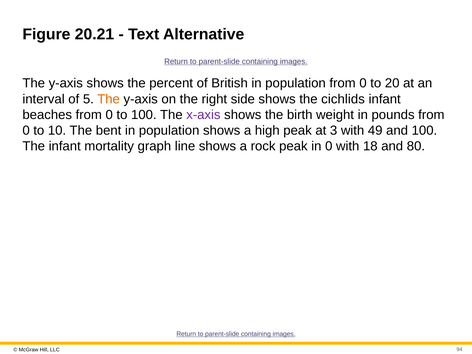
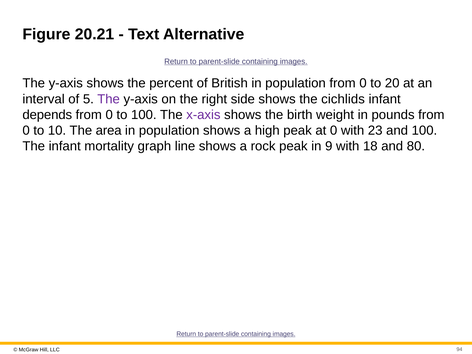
The colour: orange -> purple (109, 99)
beaches: beaches -> depends (47, 115)
bent: bent -> area (109, 130)
at 3: 3 -> 0 (334, 130)
49: 49 -> 23 (375, 130)
in 0: 0 -> 9 (329, 146)
